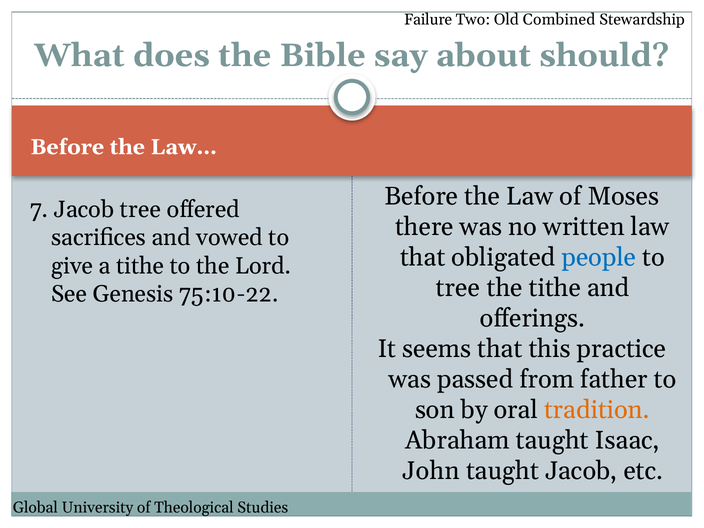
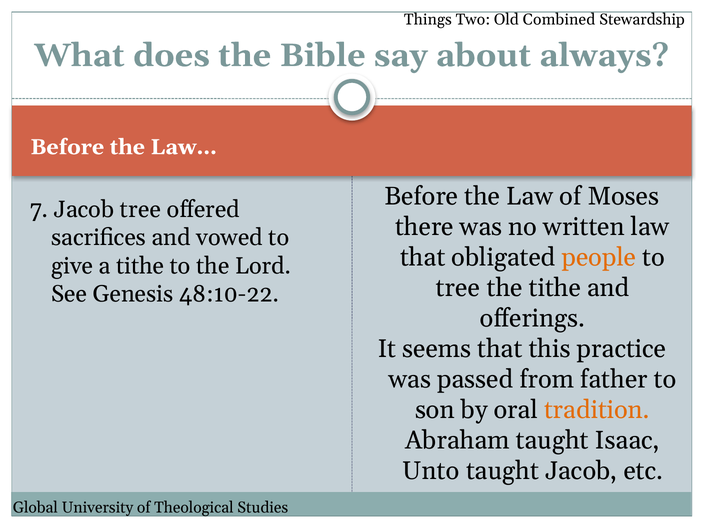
Failure: Failure -> Things (428, 20)
should: should -> always (604, 55)
people colour: blue -> orange (599, 257)
75:10-22: 75:10-22 -> 48:10-22 (229, 294)
John: John -> Unto (431, 471)
